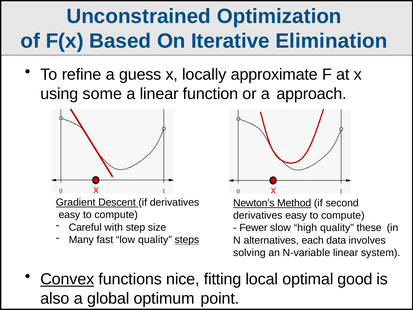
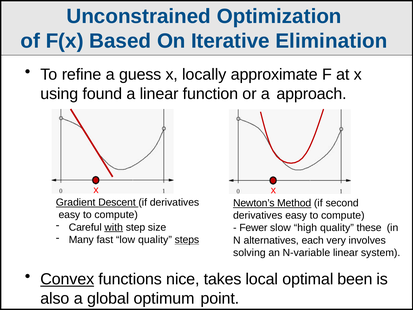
some: some -> found (102, 94)
with underline: none -> present (114, 227)
data: data -> very (336, 240)
fitting: fitting -> takes (223, 279)
good: good -> been (355, 279)
